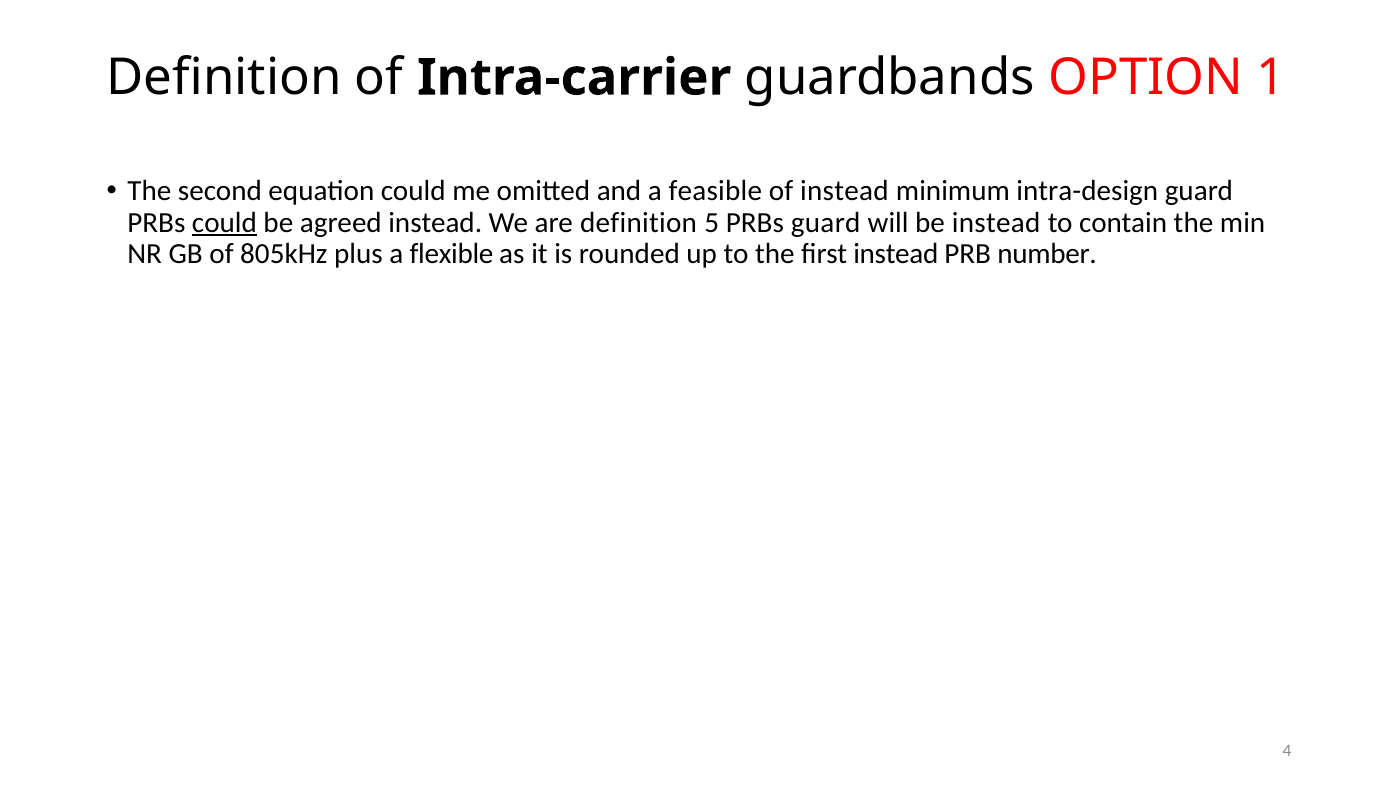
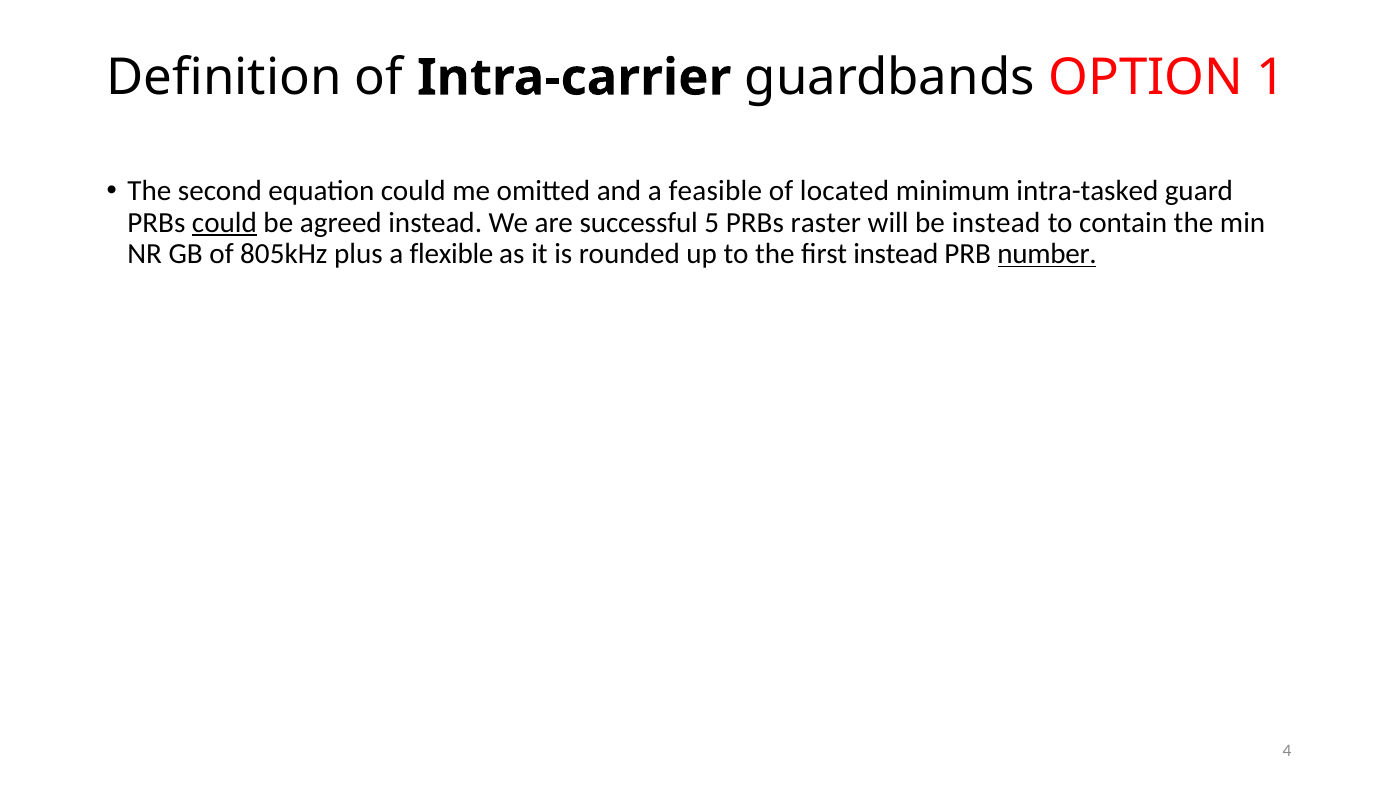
of instead: instead -> located (844, 191)
intra-design: intra-design -> intra-tasked (1087, 191)
are definition: definition -> successful (639, 223)
PRBs guard: guard -> raster (826, 223)
number underline: none -> present (1047, 254)
